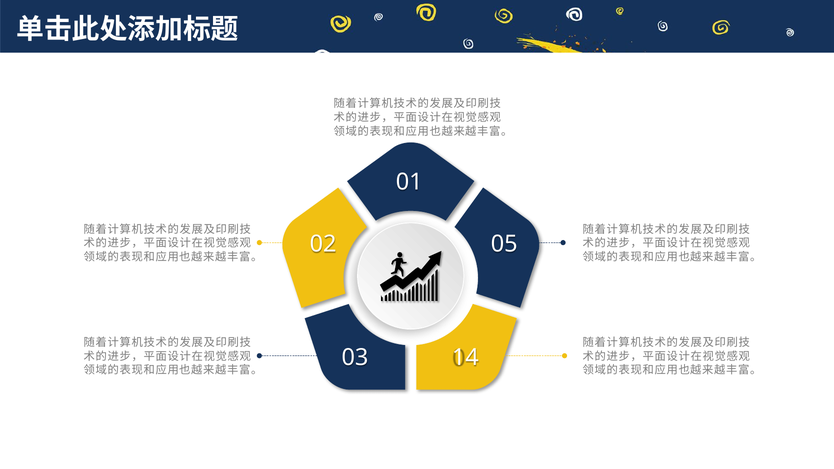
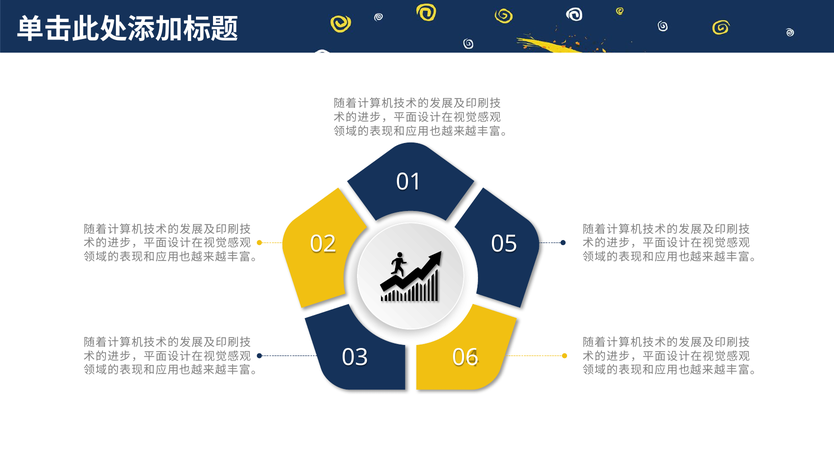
14: 14 -> 06 (465, 357)
